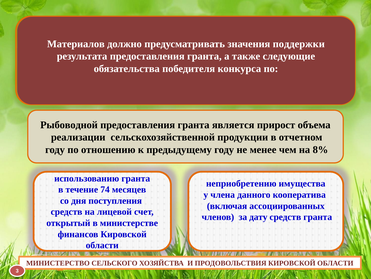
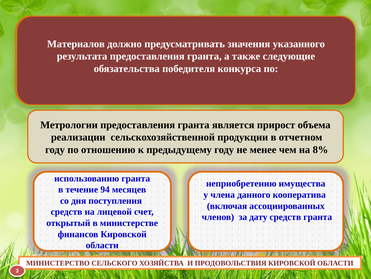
поддержки: поддержки -> указанного (299, 44)
Рыбоводной: Рыбоводной -> Метрологии (69, 125)
74: 74 -> 94 (105, 189)
